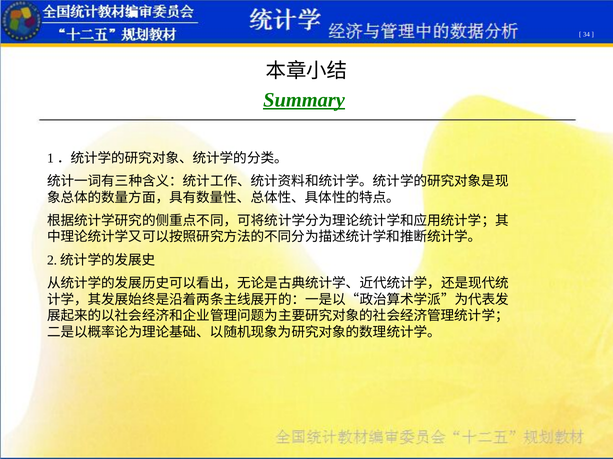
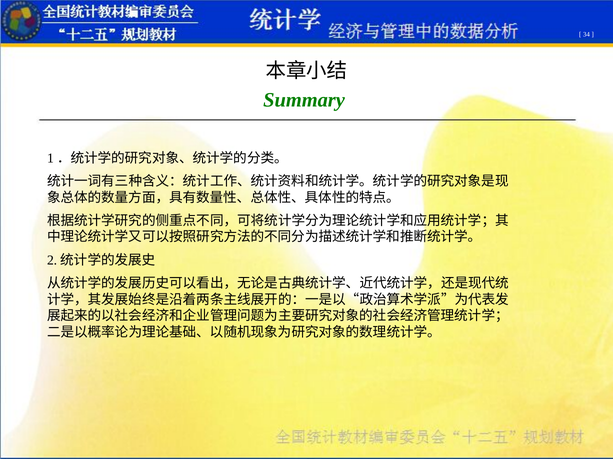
Summary underline: present -> none (304, 100)
